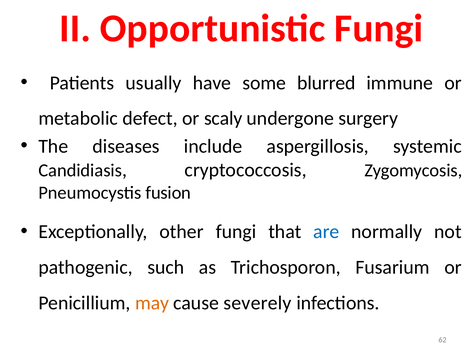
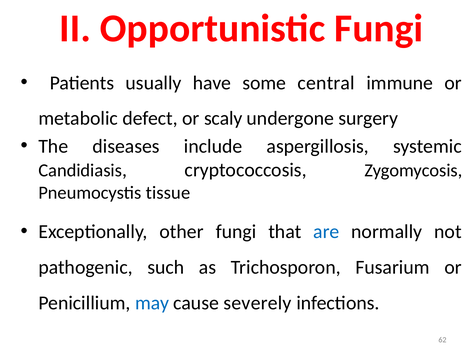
blurred: blurred -> central (326, 83)
fusion: fusion -> tissue (168, 193)
may colour: orange -> blue (152, 303)
